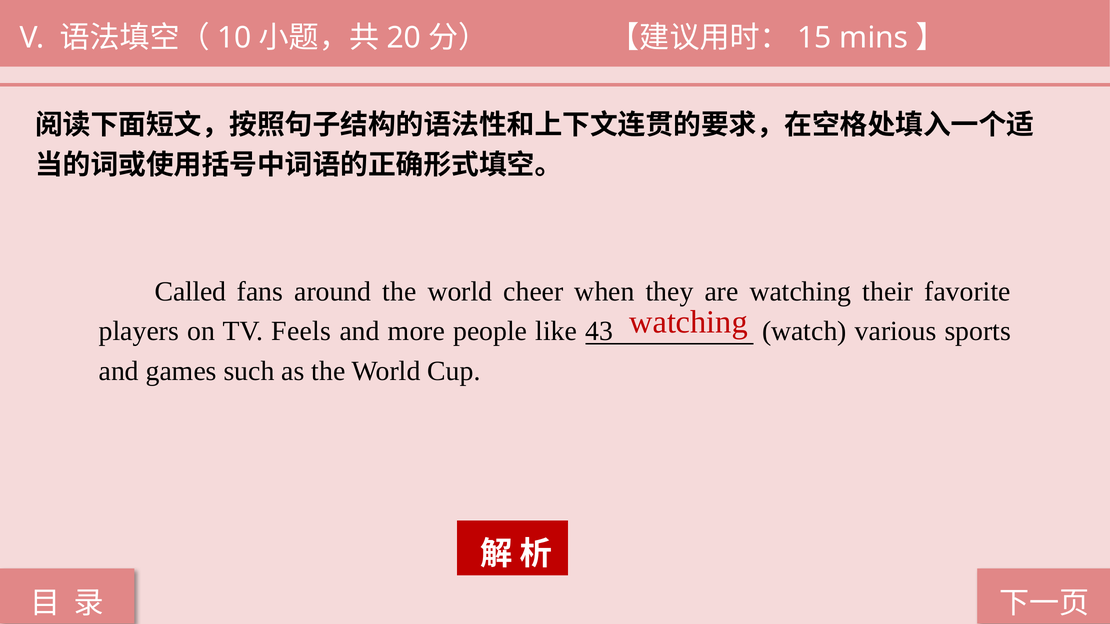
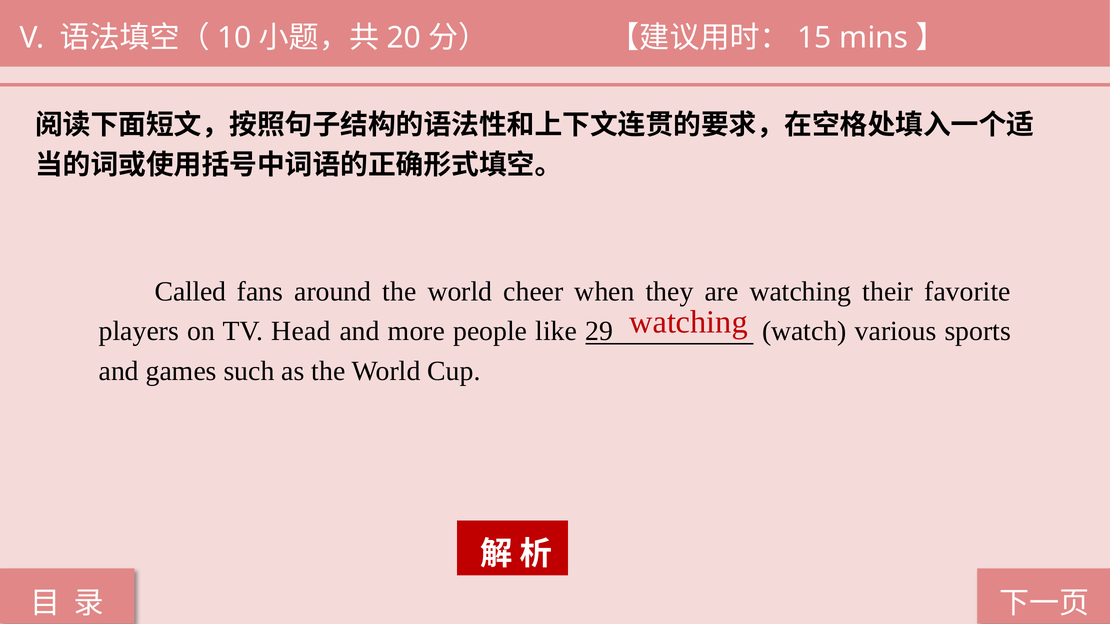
Feels: Feels -> Head (301, 331)
43: 43 -> 29 (599, 331)
